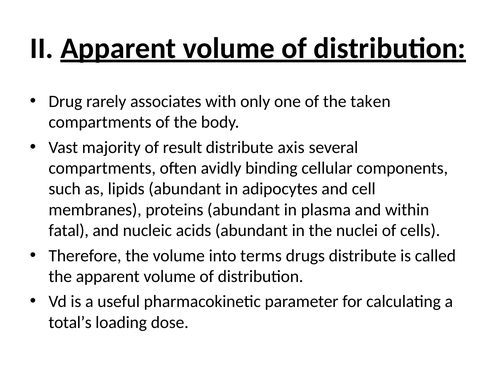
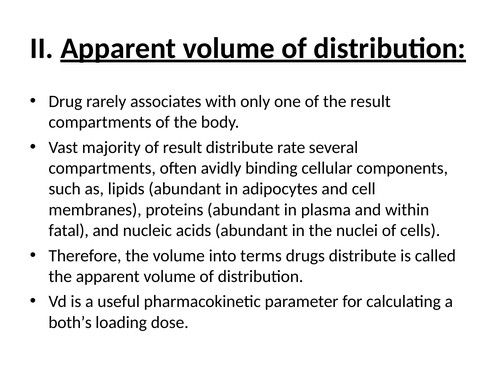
the taken: taken -> result (371, 101)
axis: axis -> rate (291, 147)
total’s: total’s -> both’s (70, 322)
